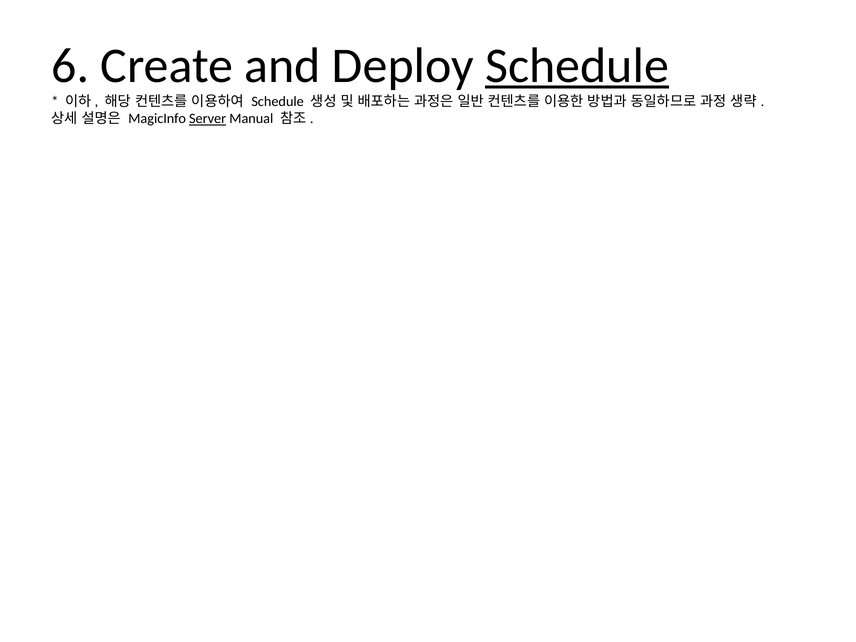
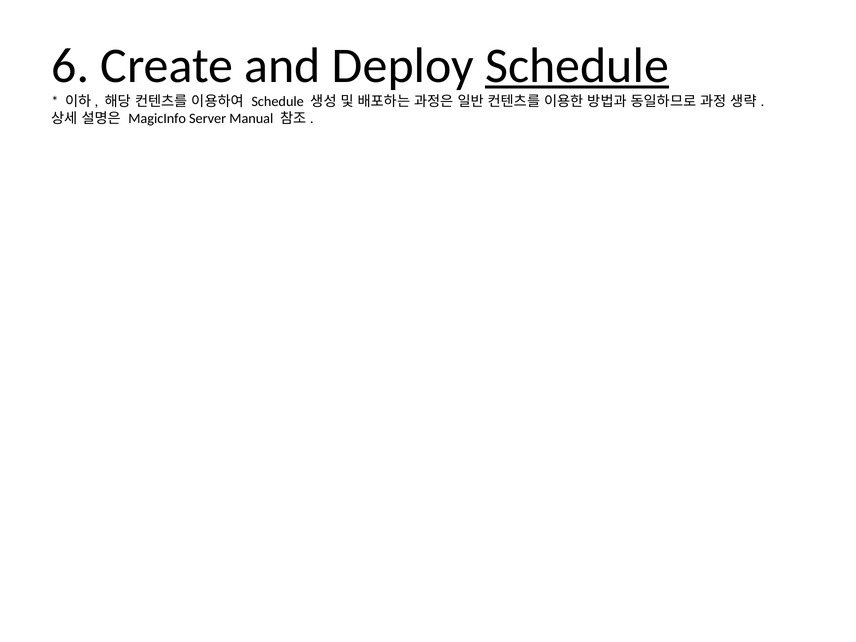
Server underline: present -> none (208, 119)
